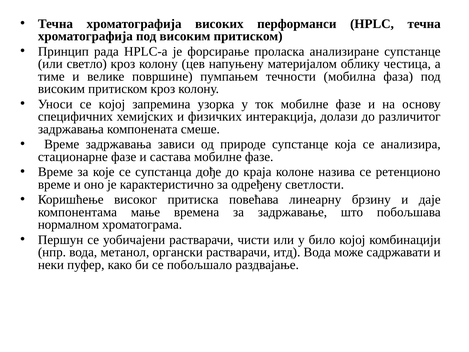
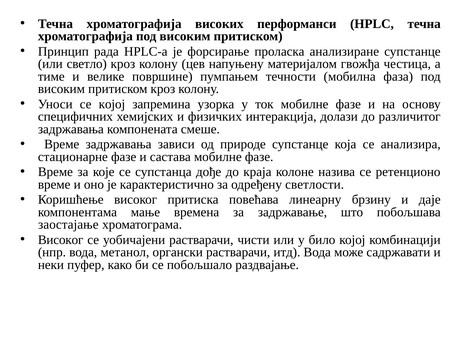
облику: облику -> гвожђа (360, 64)
нормалном: нормалном -> заостајање (68, 224)
Першун: Першун -> Високог (61, 240)
